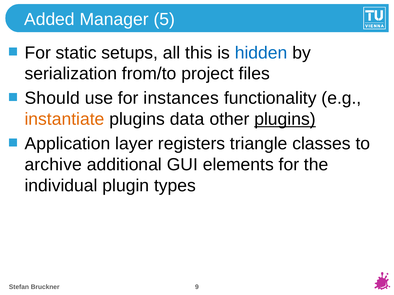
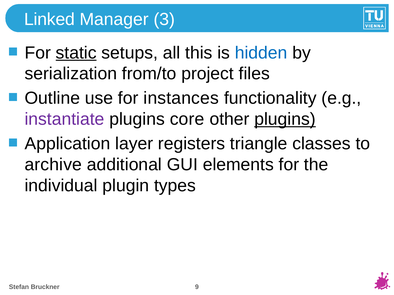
Added: Added -> Linked (50, 19)
5: 5 -> 3 (164, 19)
static underline: none -> present (76, 53)
Should: Should -> Outline (52, 98)
instantiate colour: orange -> purple (65, 119)
data: data -> core (187, 119)
